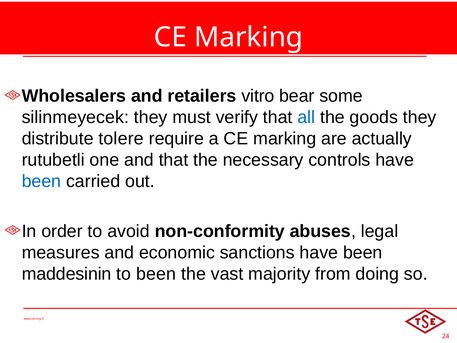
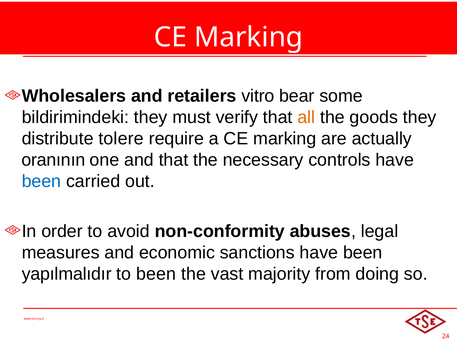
silinmeyecek: silinmeyecek -> bildirimindeki (75, 117)
all colour: blue -> orange (306, 117)
rutubetli: rutubetli -> oranının (53, 160)
maddesinin: maddesinin -> yapılmalıdır (67, 274)
